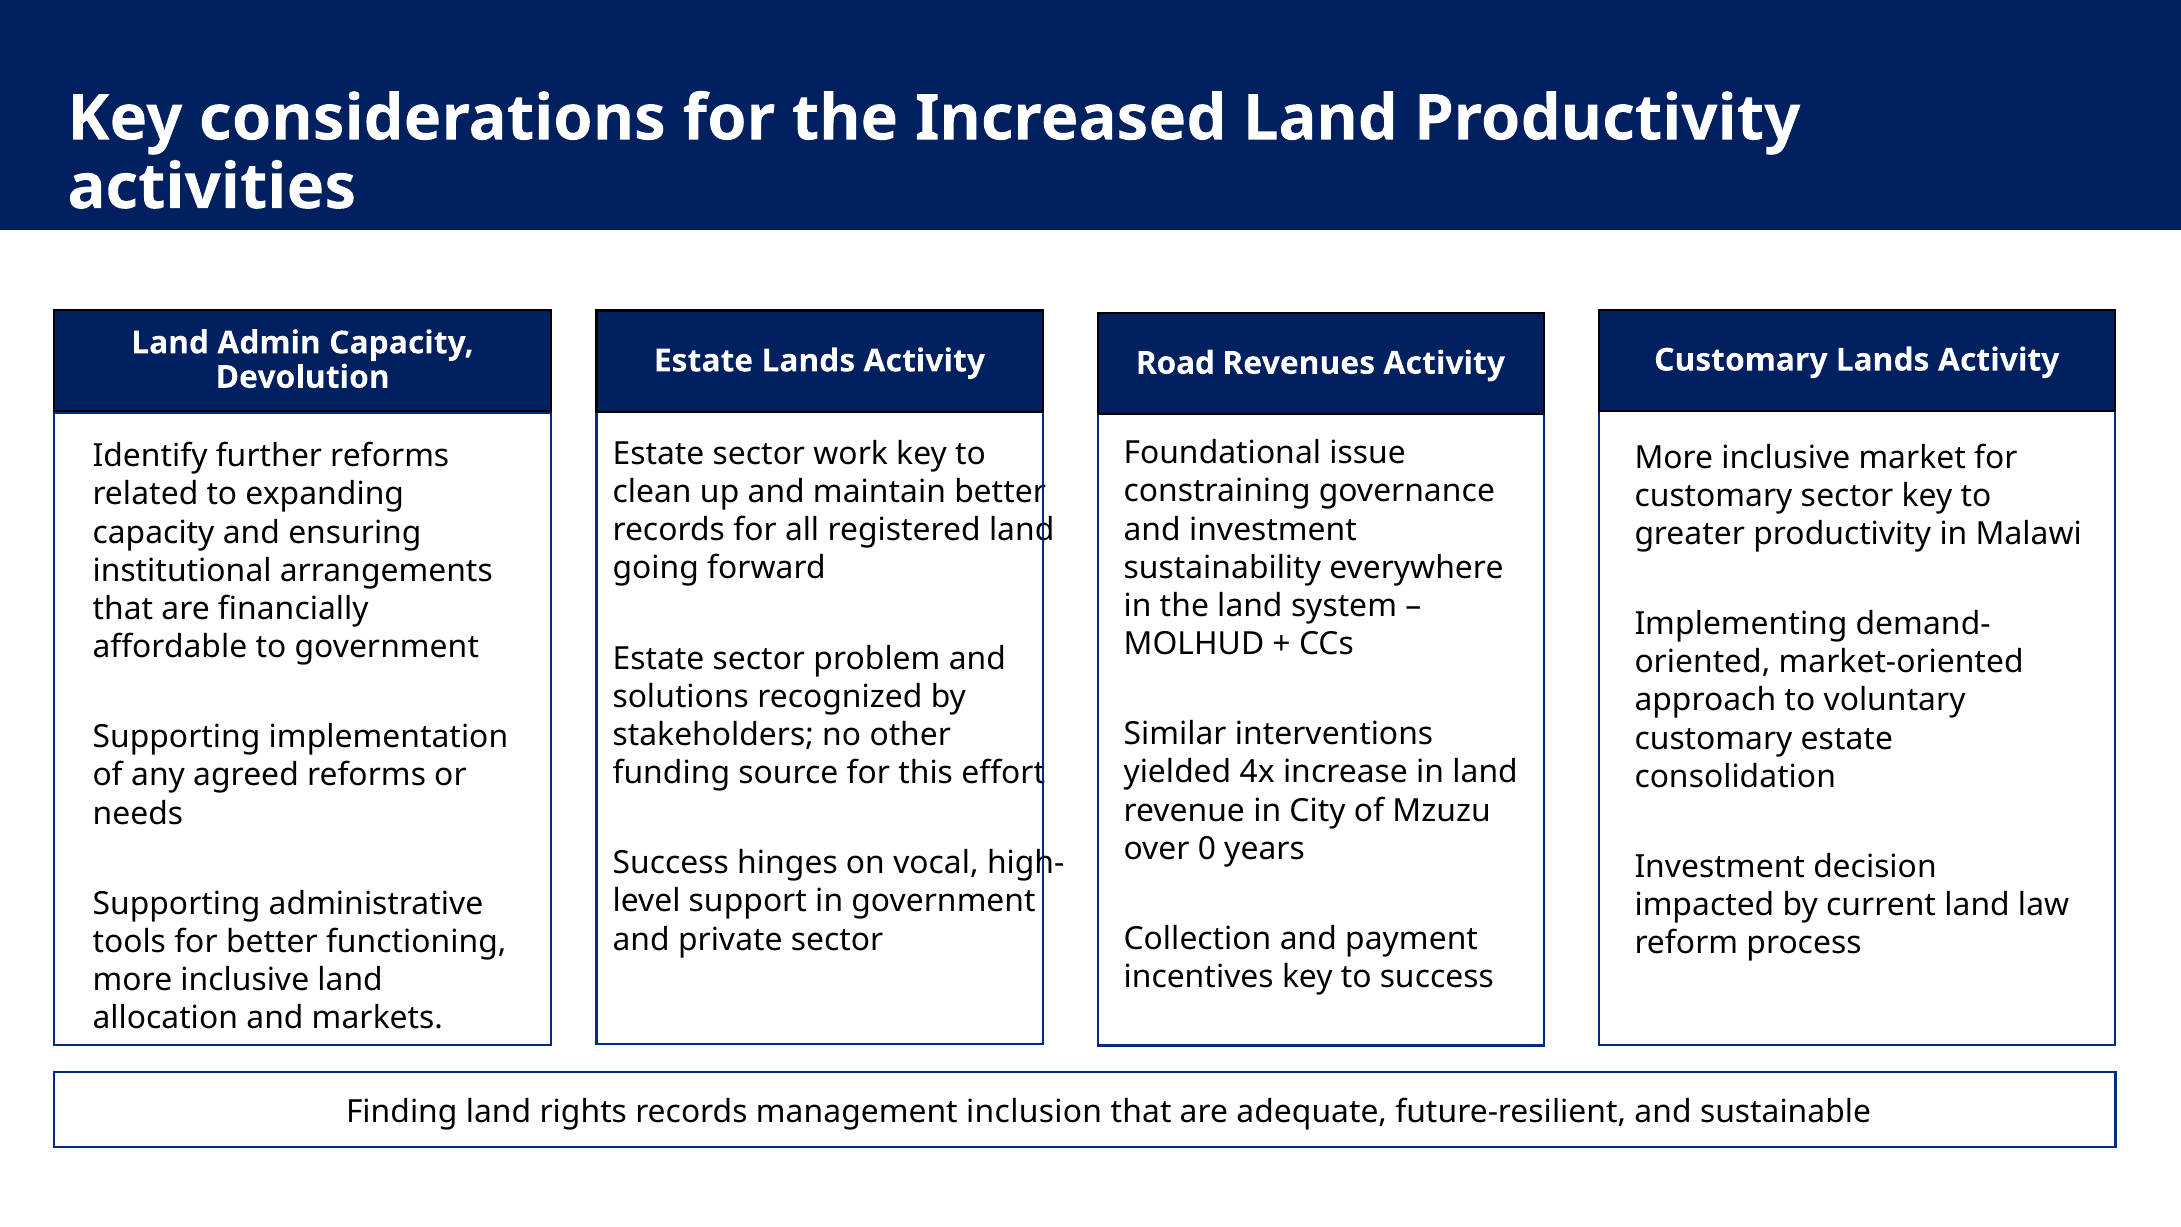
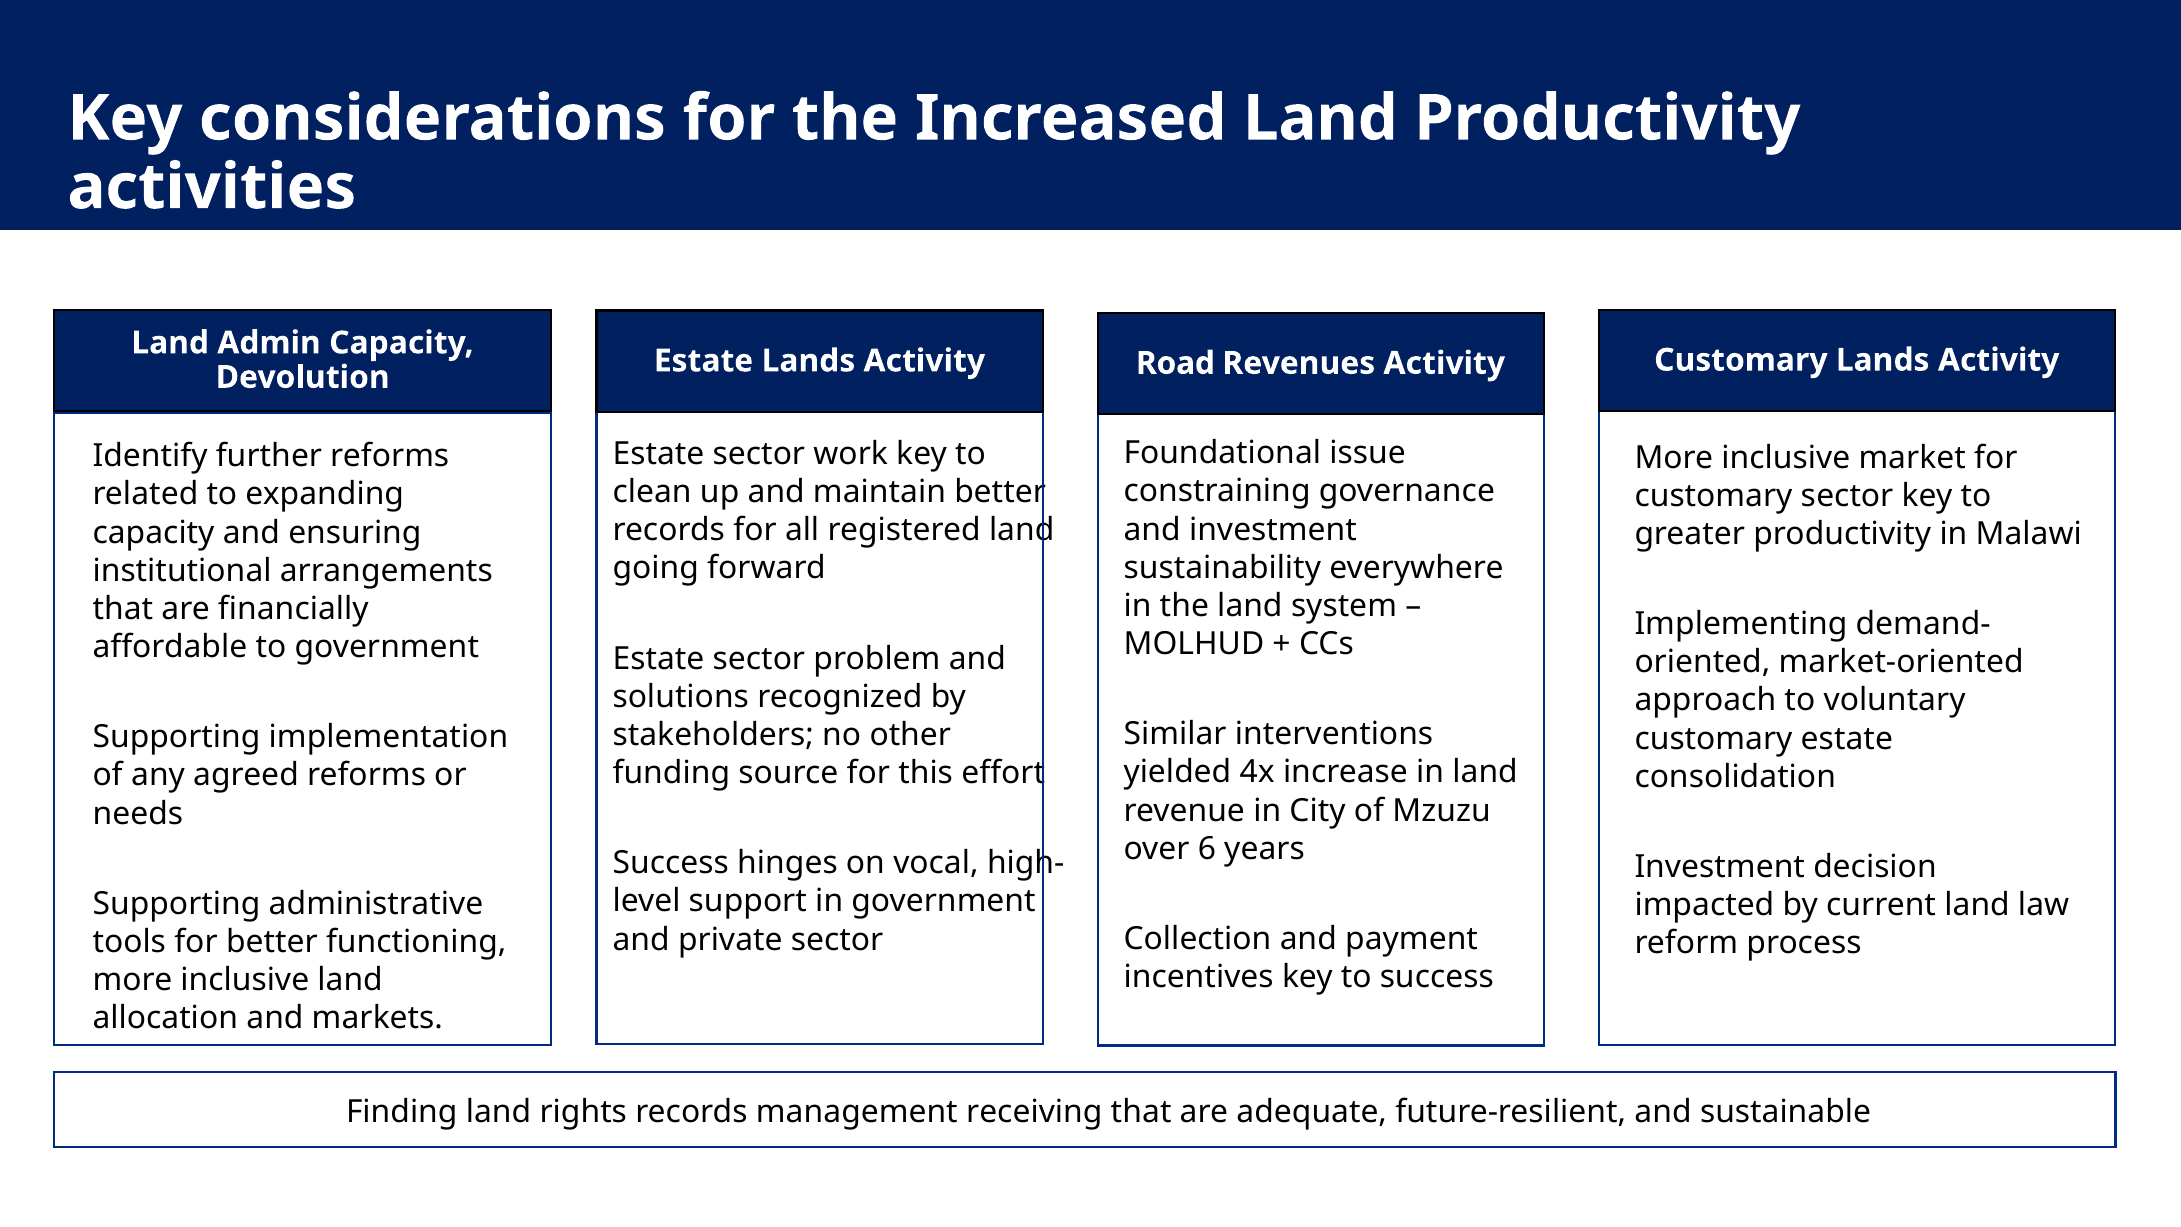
0: 0 -> 6 (1207, 849)
inclusion: inclusion -> receiving (1034, 1111)
